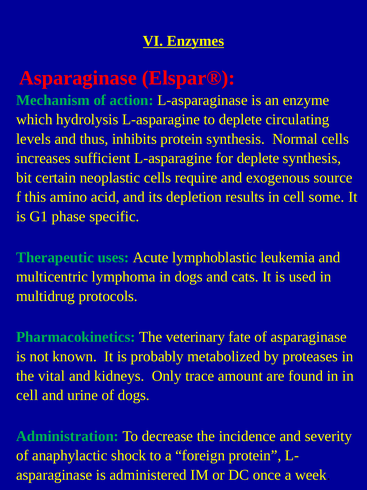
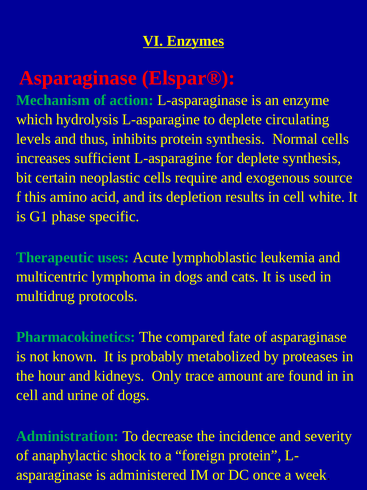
some: some -> white (327, 197)
veterinary: veterinary -> compared (195, 337)
vital: vital -> hour (52, 375)
